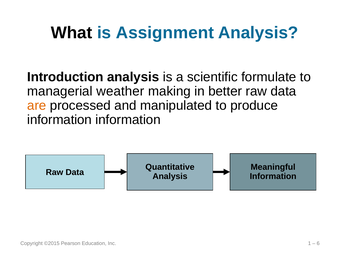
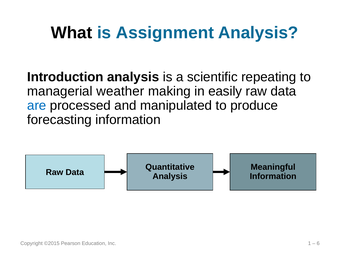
formulate: formulate -> repeating (269, 77)
better: better -> easily (225, 91)
are colour: orange -> blue (37, 106)
information: information -> forecasting (59, 120)
